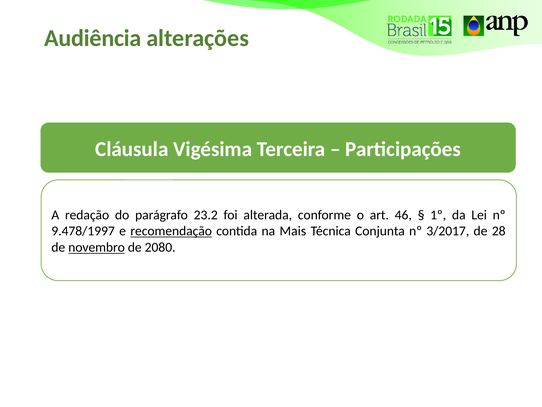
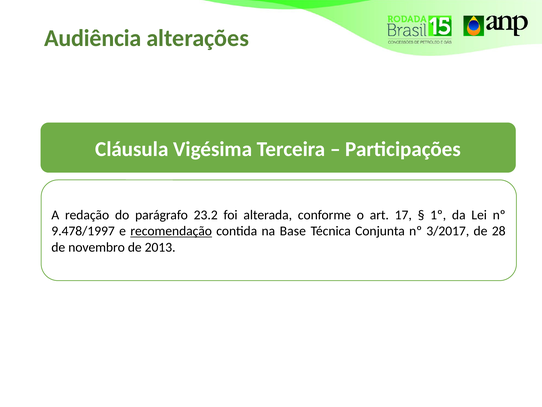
46: 46 -> 17 (403, 215)
Mais: Mais -> Base (293, 231)
novembro underline: present -> none (97, 247)
2080: 2080 -> 2013 (160, 247)
